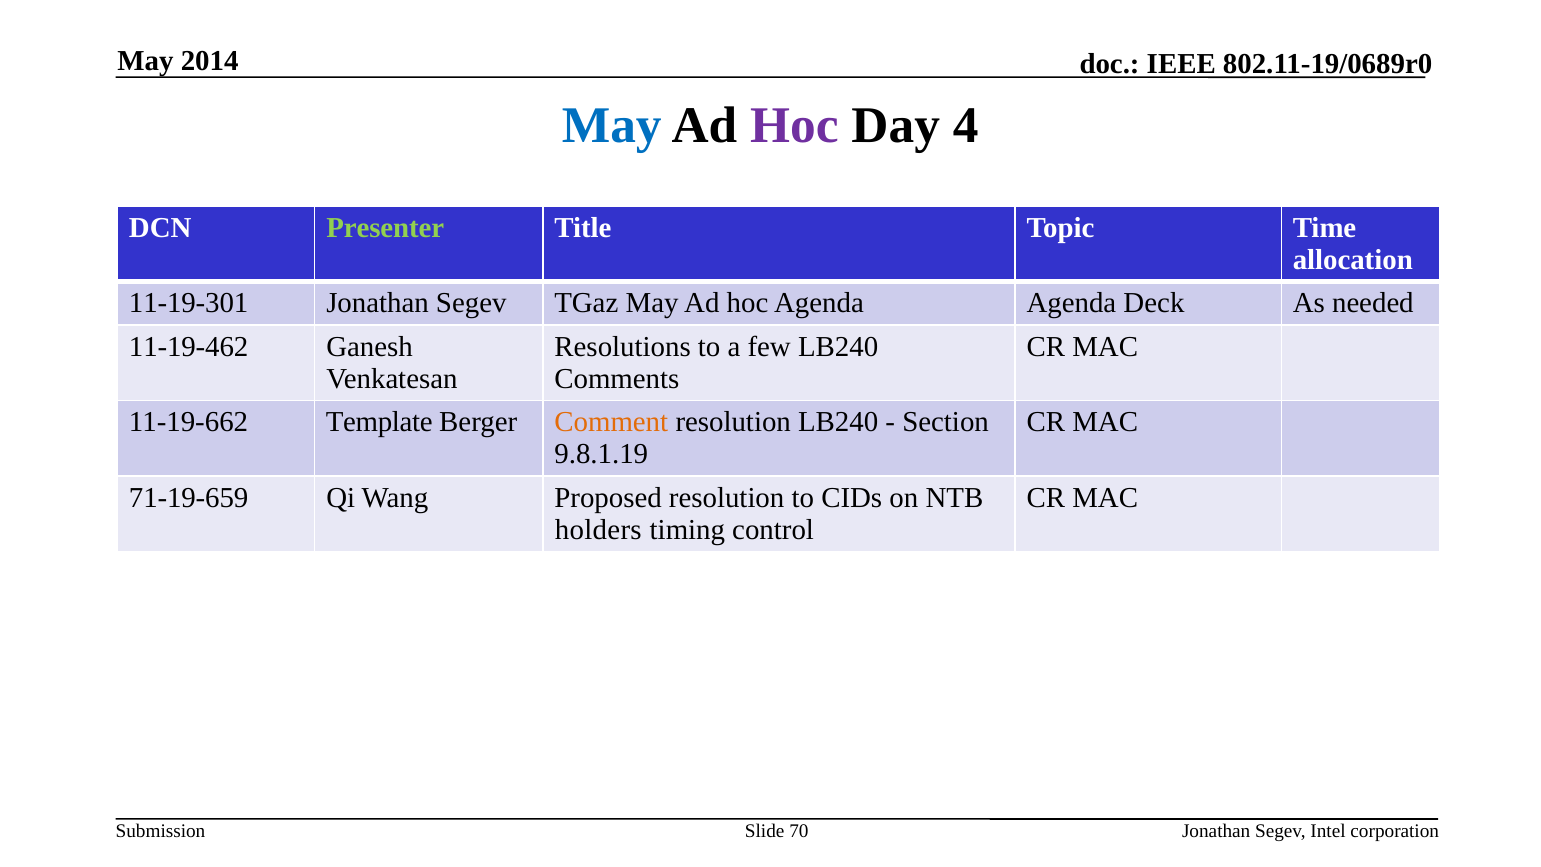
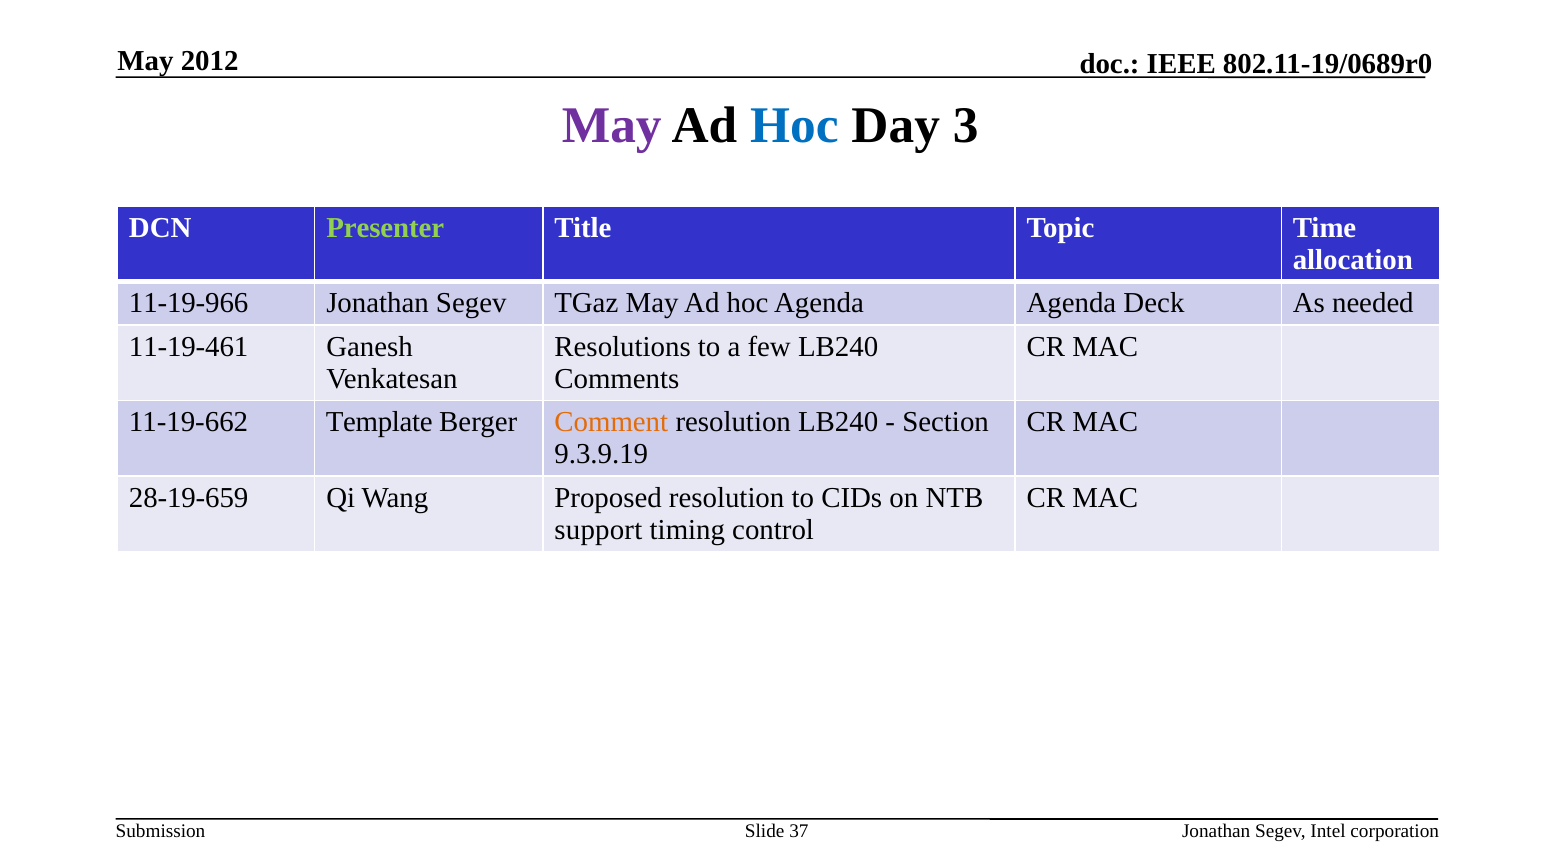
2014: 2014 -> 2012 (210, 61)
May colour: blue -> purple (612, 126)
Hoc colour: purple -> blue (794, 126)
4: 4 -> 3 (966, 126)
11-19-301: 11-19-301 -> 11-19-966 (189, 303)
11-19-462: 11-19-462 -> 11-19-461 (189, 347)
9.8.1.19: 9.8.1.19 -> 9.3.9.19 (601, 454)
71-19-659: 71-19-659 -> 28-19-659 (189, 498)
holders: holders -> support (598, 530)
70: 70 -> 37 (799, 831)
